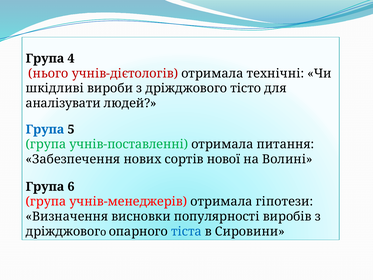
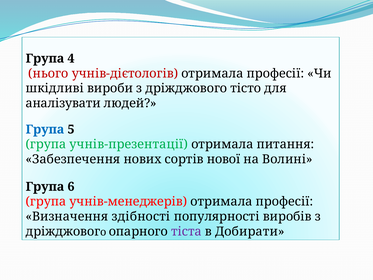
учнів-дієтологів отримала технічні: технічні -> професії (275, 73)
учнів-поставленні: учнів-поставленні -> учнів-презентації (129, 144)
учнів-менеджерів отримала гіпотези: гіпотези -> професії (284, 201)
висновки: висновки -> здібності (141, 216)
тіста colour: blue -> purple (186, 231)
Сировини: Сировини -> Добирати (250, 231)
